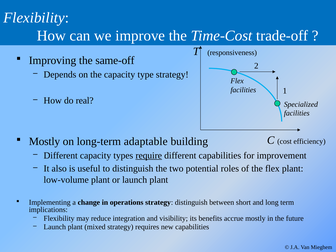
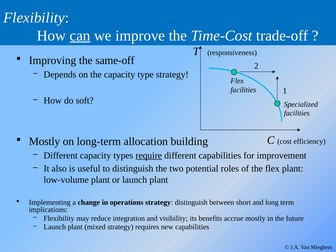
can underline: none -> present (80, 36)
real: real -> soft (85, 101)
adaptable: adaptable -> allocation (146, 141)
